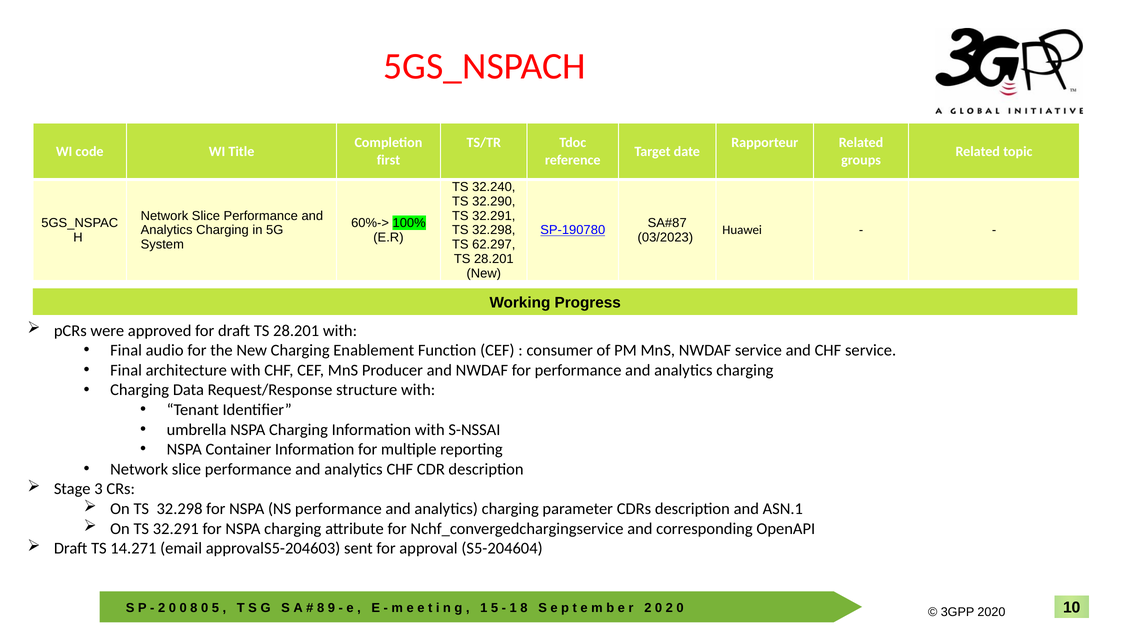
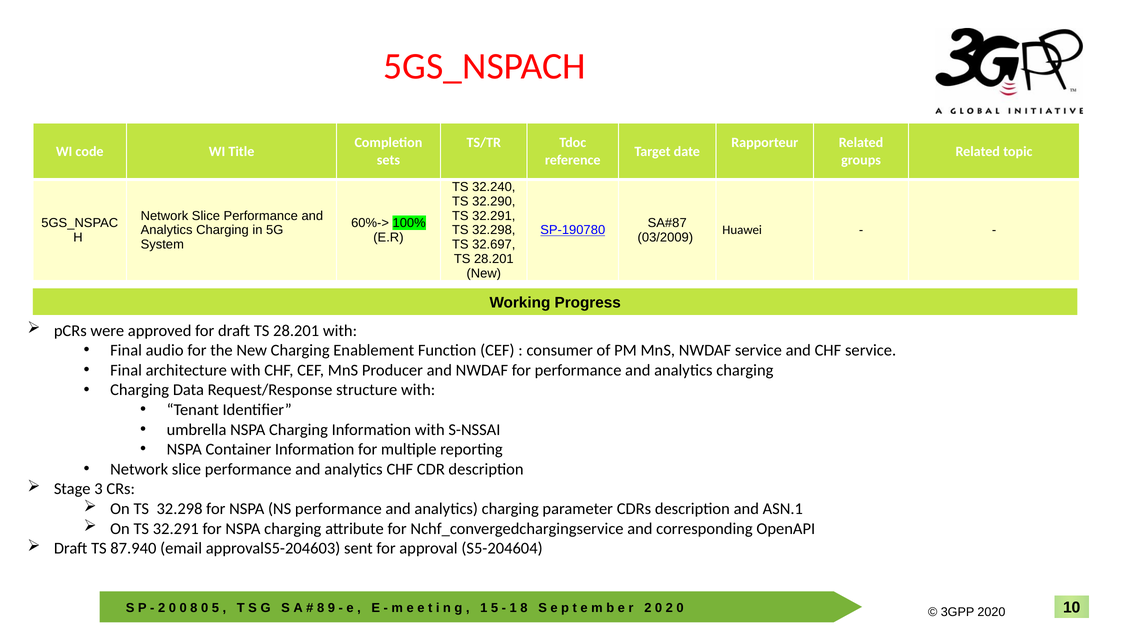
first: first -> sets (388, 160)
03/2023: 03/2023 -> 03/2009 (665, 237)
62.297: 62.297 -> 32.697 (494, 244)
14.271: 14.271 -> 87.940 (133, 548)
